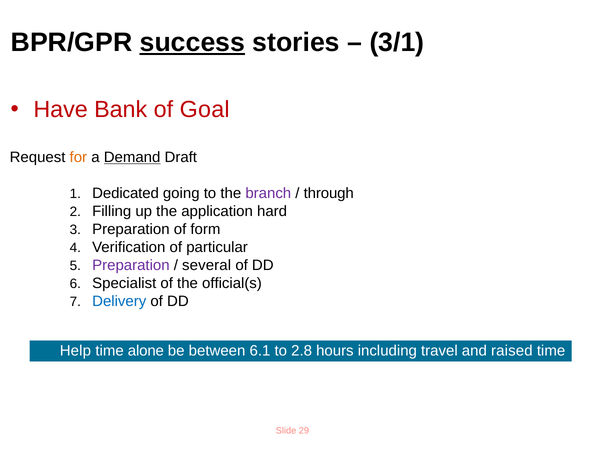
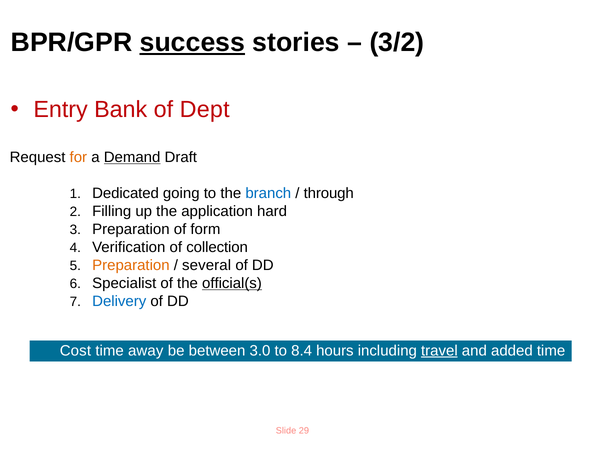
3/1: 3/1 -> 3/2 (397, 43)
Have: Have -> Entry (61, 110)
Goal: Goal -> Dept (205, 110)
branch colour: purple -> blue (268, 193)
particular: particular -> collection (217, 247)
Preparation colour: purple -> orange (131, 265)
official(s underline: none -> present (232, 283)
Help: Help -> Cost (75, 351)
alone: alone -> away (146, 351)
6.1: 6.1 -> 3.0 (260, 351)
2.8: 2.8 -> 8.4 (302, 351)
travel underline: none -> present (439, 351)
raised: raised -> added (512, 351)
